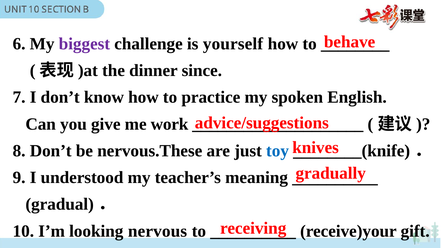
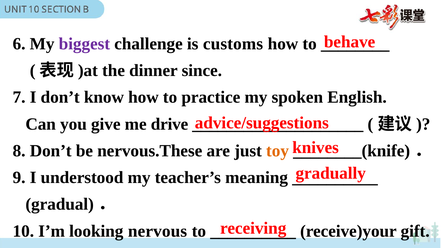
yourself: yourself -> customs (233, 44)
work: work -> drive (170, 124)
toy colour: blue -> orange (277, 151)
